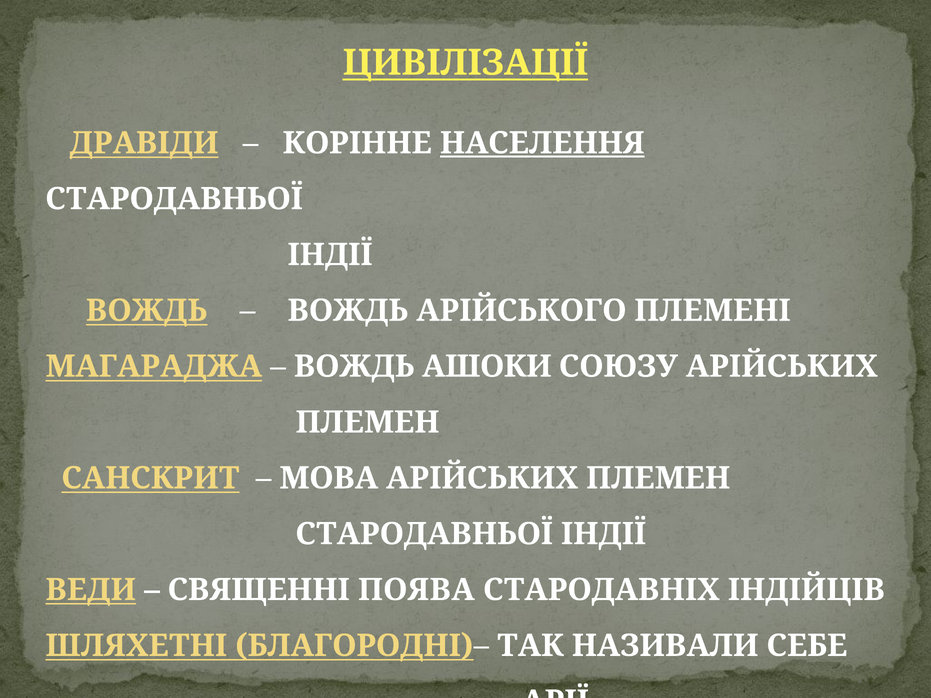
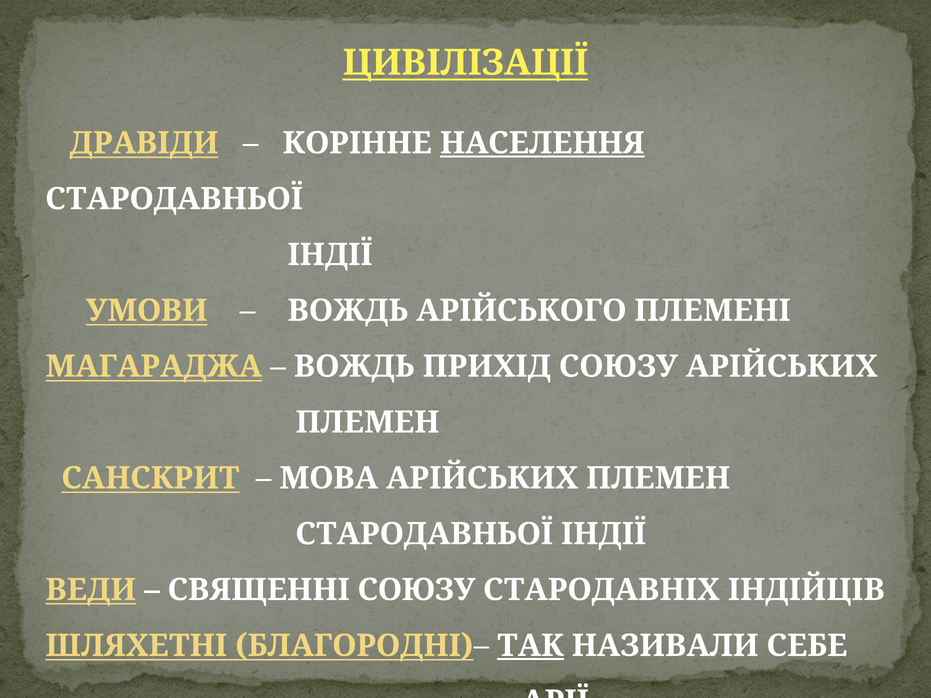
ВОЖДЬ: ВОЖДЬ -> УМОВИ (147, 311)
АШОКИ: АШОКИ -> ПРИХІД (487, 367)
СВЯЩЕННІ ПОЯВА: ПОЯВА -> СОЮЗУ (417, 590)
ТАК underline: none -> present (530, 646)
